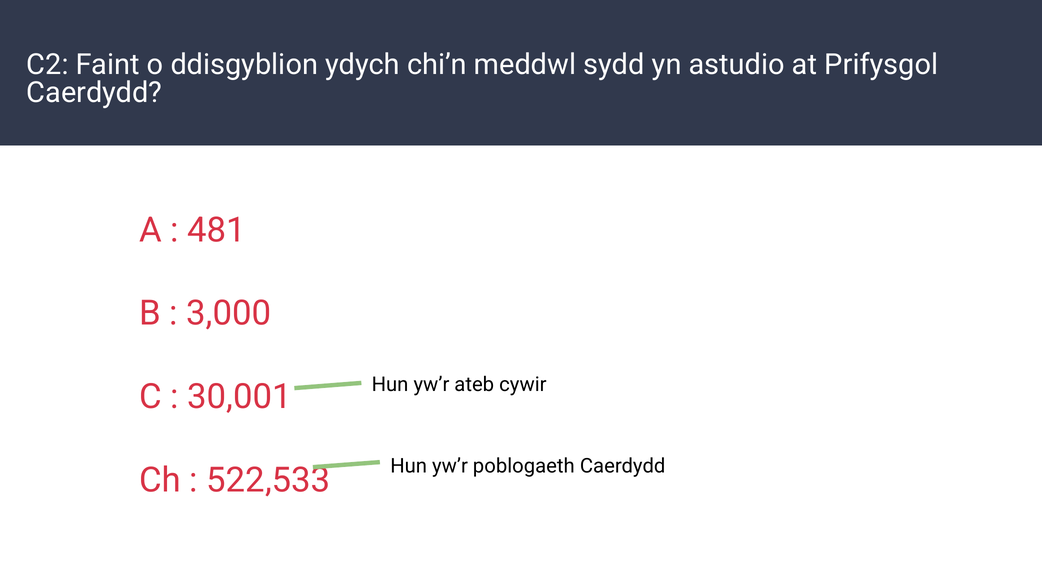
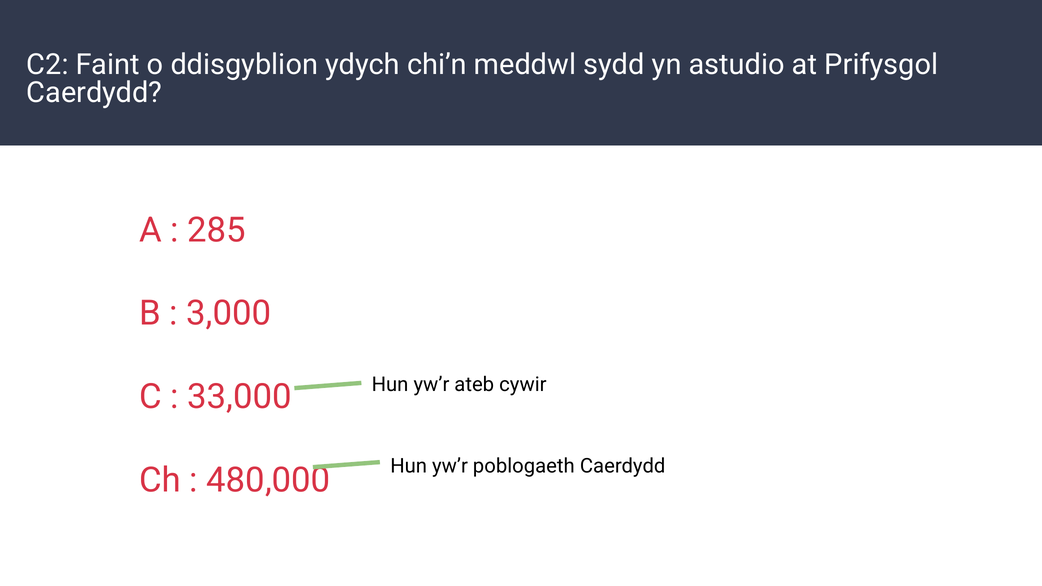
481: 481 -> 285 (217, 230)
30,001: 30,001 -> 33,000 (240, 397)
522,533: 522,533 -> 480,000 (268, 480)
